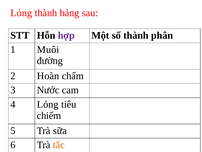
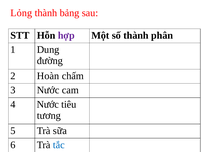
Muôi: Muôi -> Dung (48, 49)
4 Lỏng: Lỏng -> Nước (48, 104)
chiếm: chiếm -> tương (49, 115)
tắc colour: orange -> blue (59, 144)
